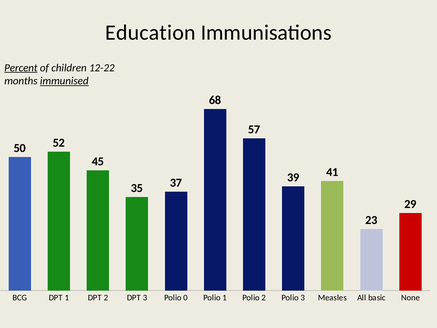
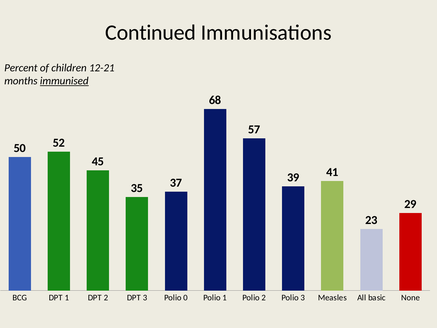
Education: Education -> Continued (151, 32)
Percent underline: present -> none (21, 68)
12-22: 12-22 -> 12-21 (102, 68)
